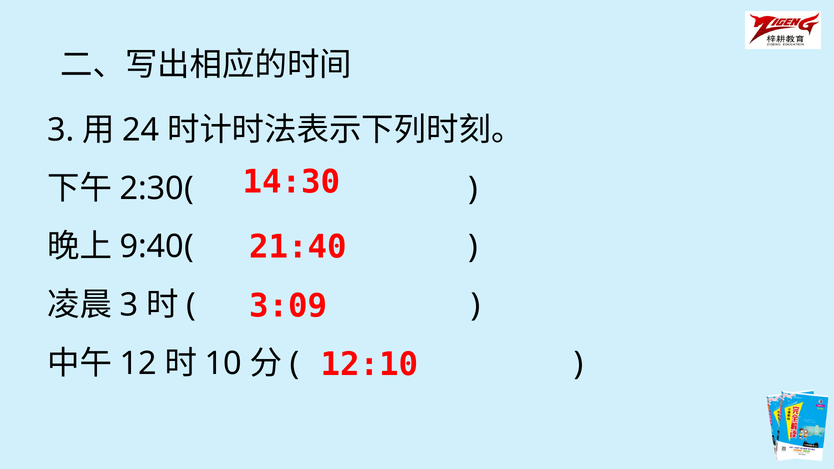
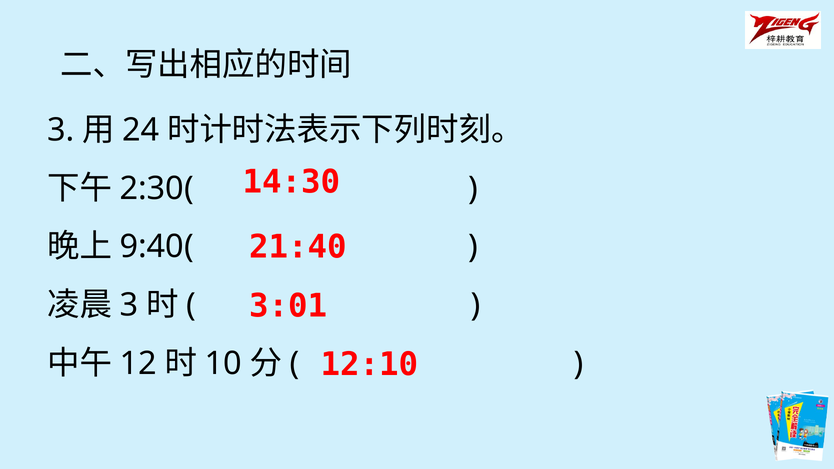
3:09: 3:09 -> 3:01 (288, 306)
